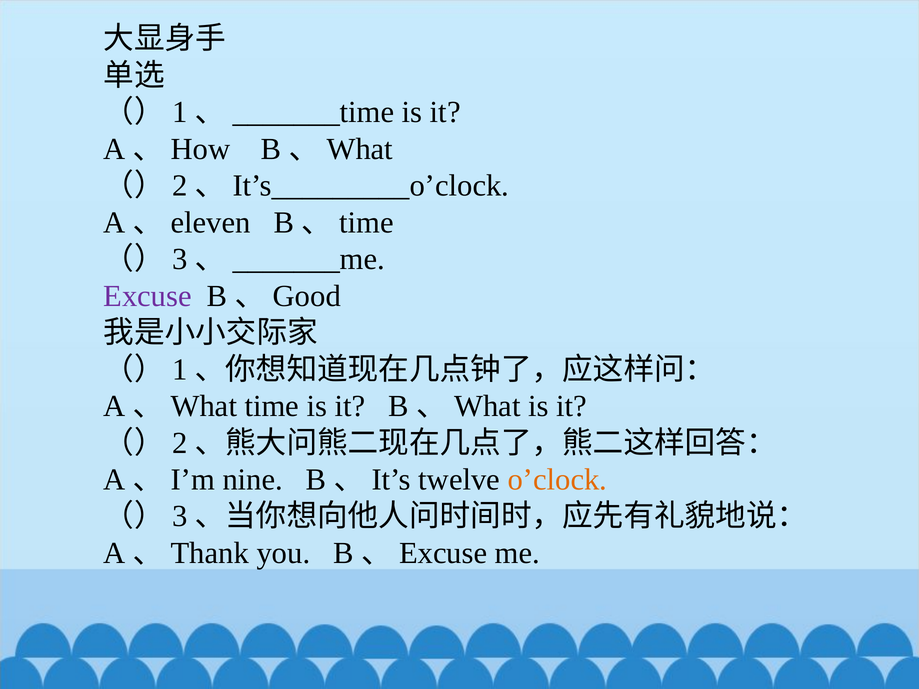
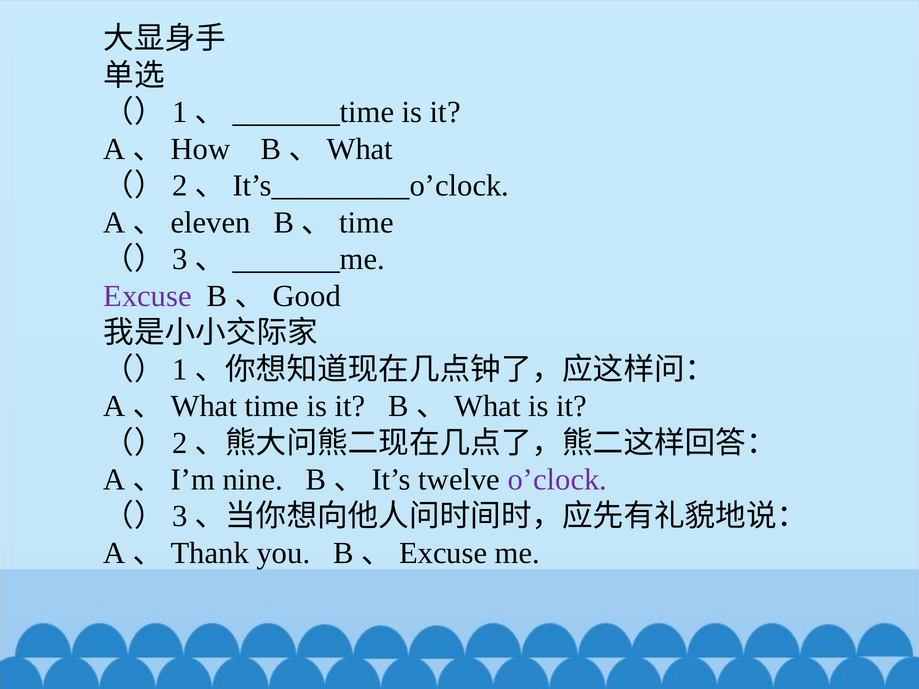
o’clock colour: orange -> purple (557, 480)
